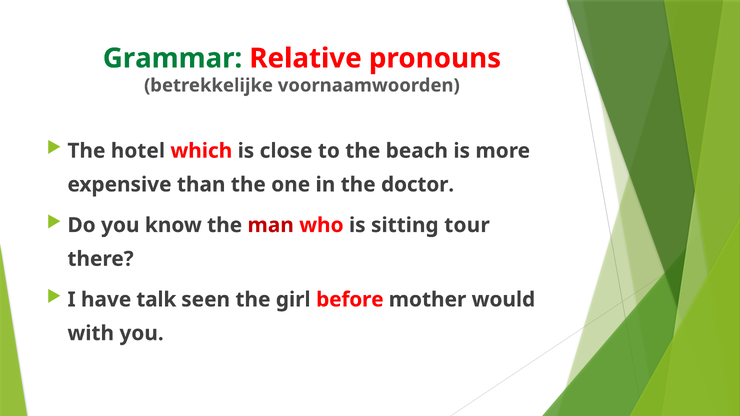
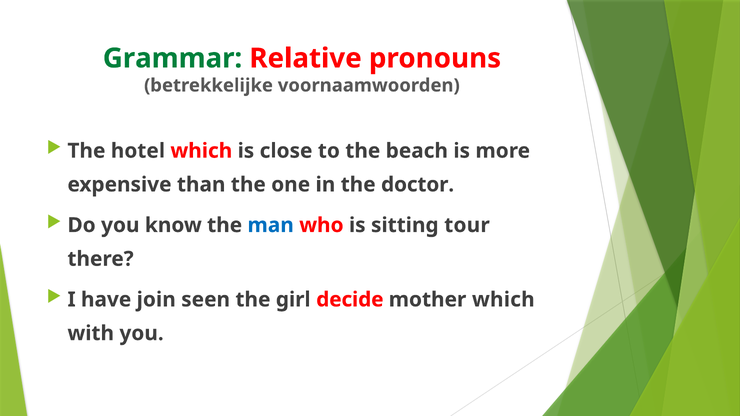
man colour: red -> blue (271, 225)
talk: talk -> join (156, 300)
before: before -> decide (350, 300)
mother would: would -> which (503, 300)
